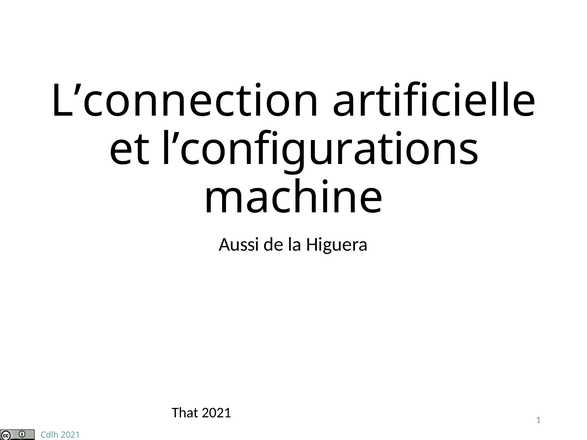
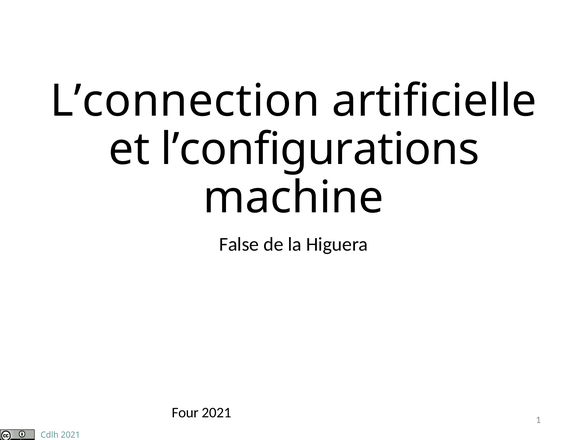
Aussi: Aussi -> False (239, 245)
That: That -> Four (185, 413)
